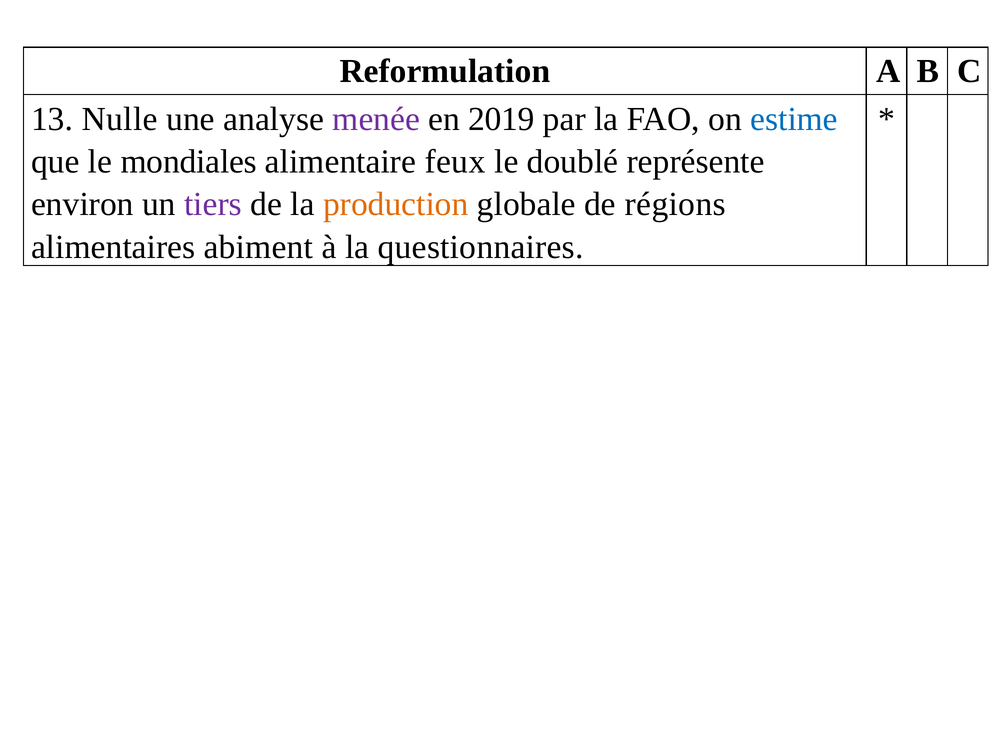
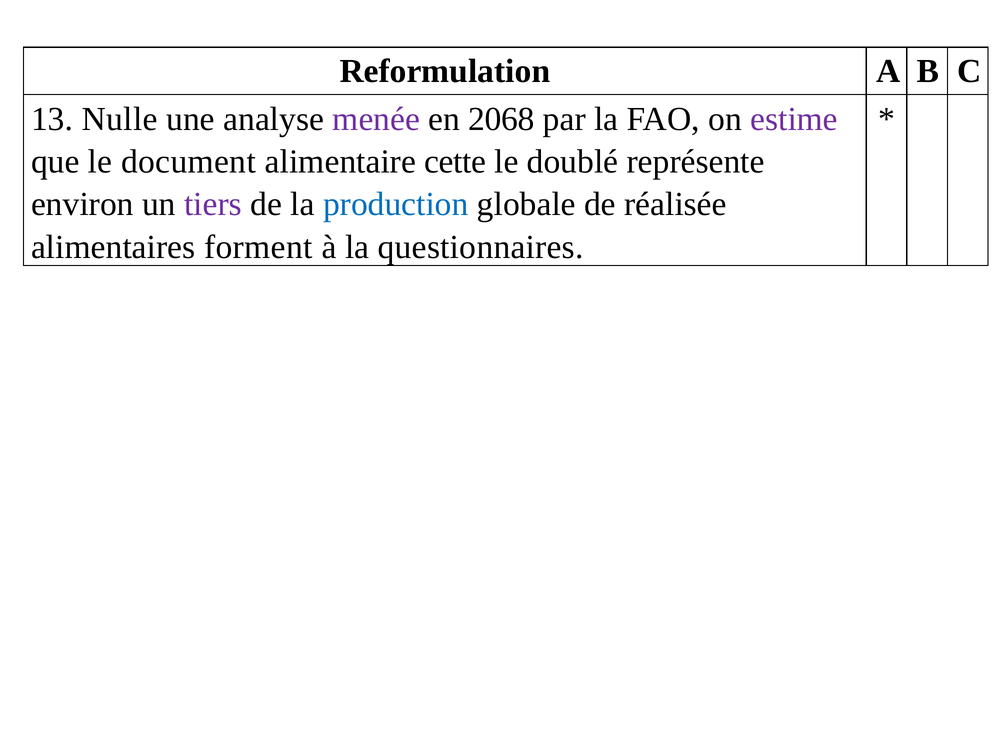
2019: 2019 -> 2068 (502, 119)
estime colour: blue -> purple (794, 119)
mondiales: mondiales -> document (188, 162)
feux: feux -> cette (455, 162)
production colour: orange -> blue (396, 204)
régions: régions -> réalisée (676, 204)
abiment: abiment -> forment (258, 247)
